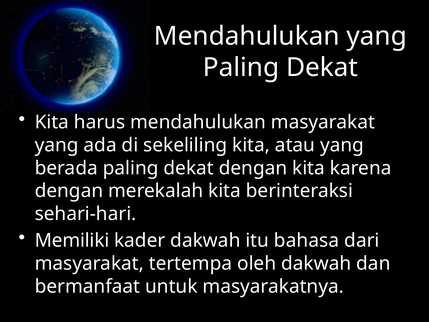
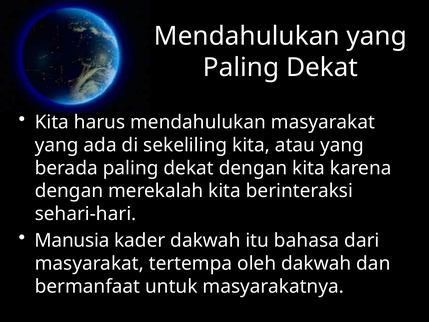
Memiliki: Memiliki -> Manusia (72, 240)
